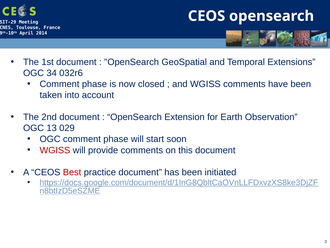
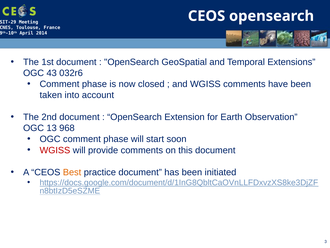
34: 34 -> 43 (52, 73)
029: 029 -> 968 (67, 128)
Best colour: red -> orange (72, 172)
